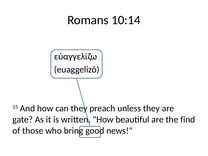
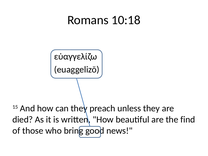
10:14: 10:14 -> 10:18 (126, 20)
gate: gate -> died (23, 120)
